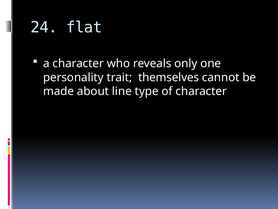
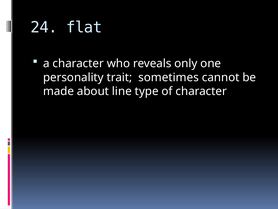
themselves: themselves -> sometimes (169, 77)
